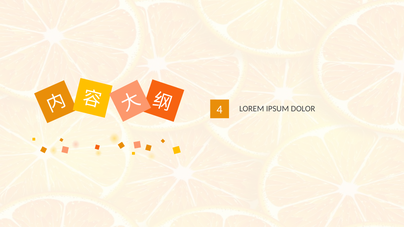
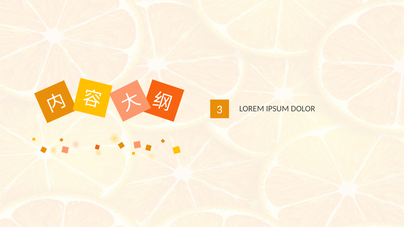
4: 4 -> 3 (220, 110)
